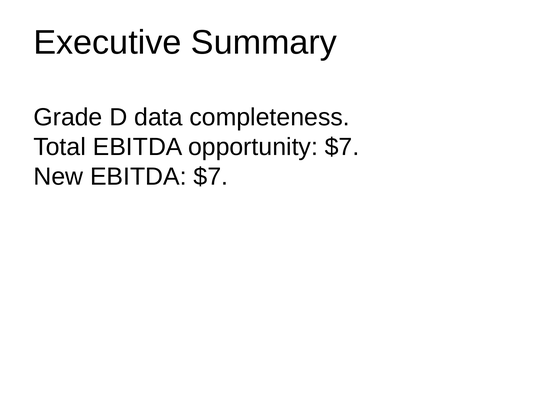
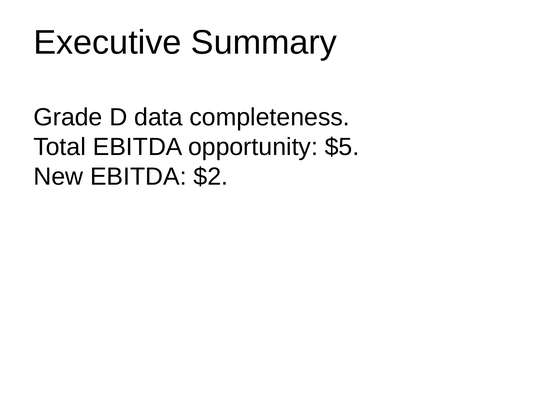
opportunity $7: $7 -> $5 (342, 147)
EBITDA $7: $7 -> $2 (211, 177)
